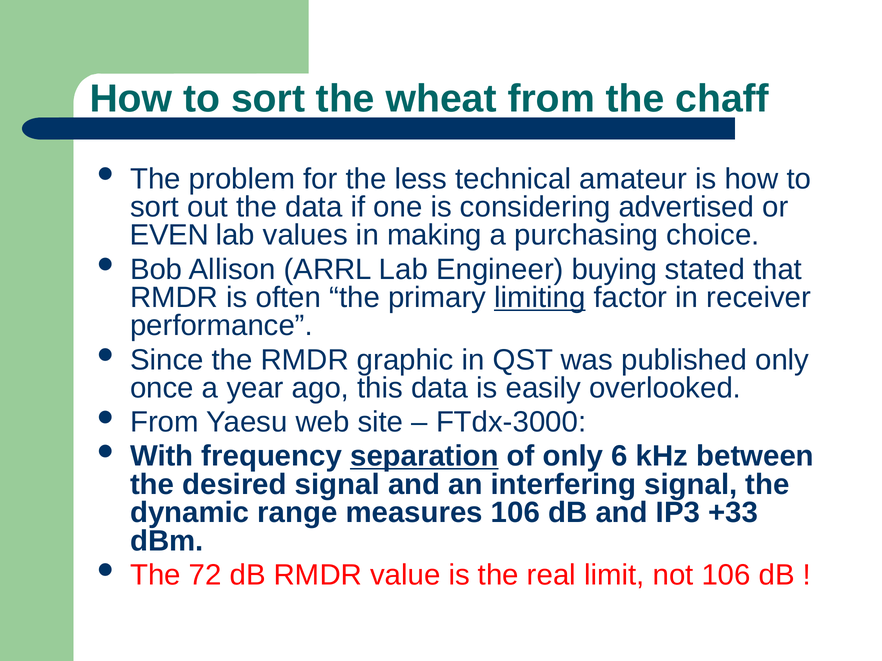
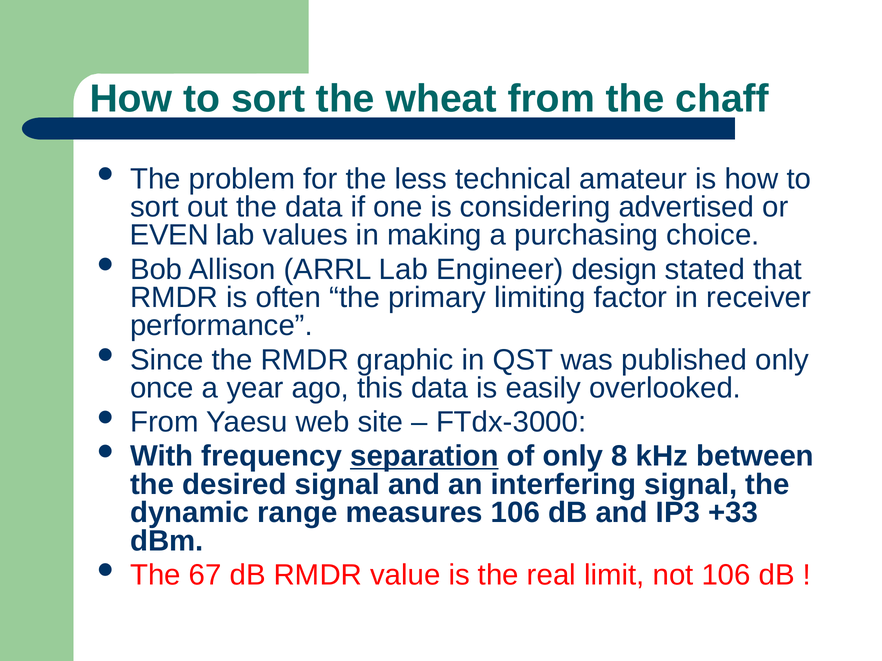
buying: buying -> design (614, 270)
limiting underline: present -> none (540, 298)
6: 6 -> 8 (619, 457)
72: 72 -> 67 (205, 575)
